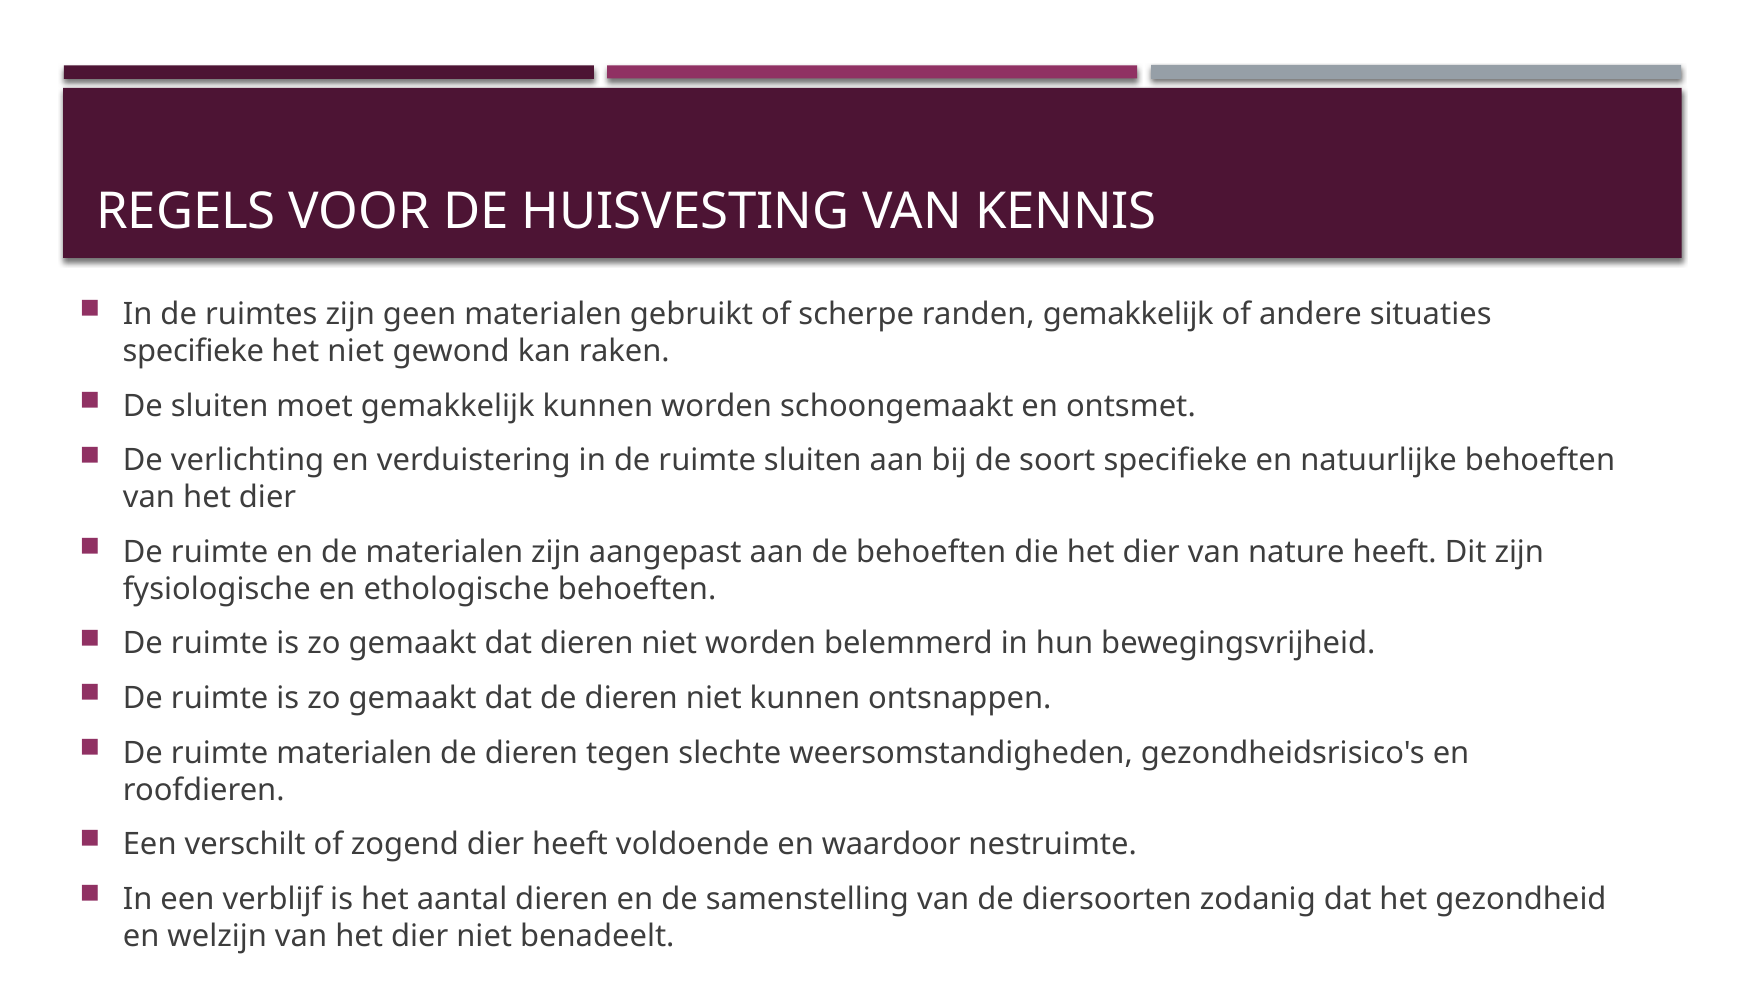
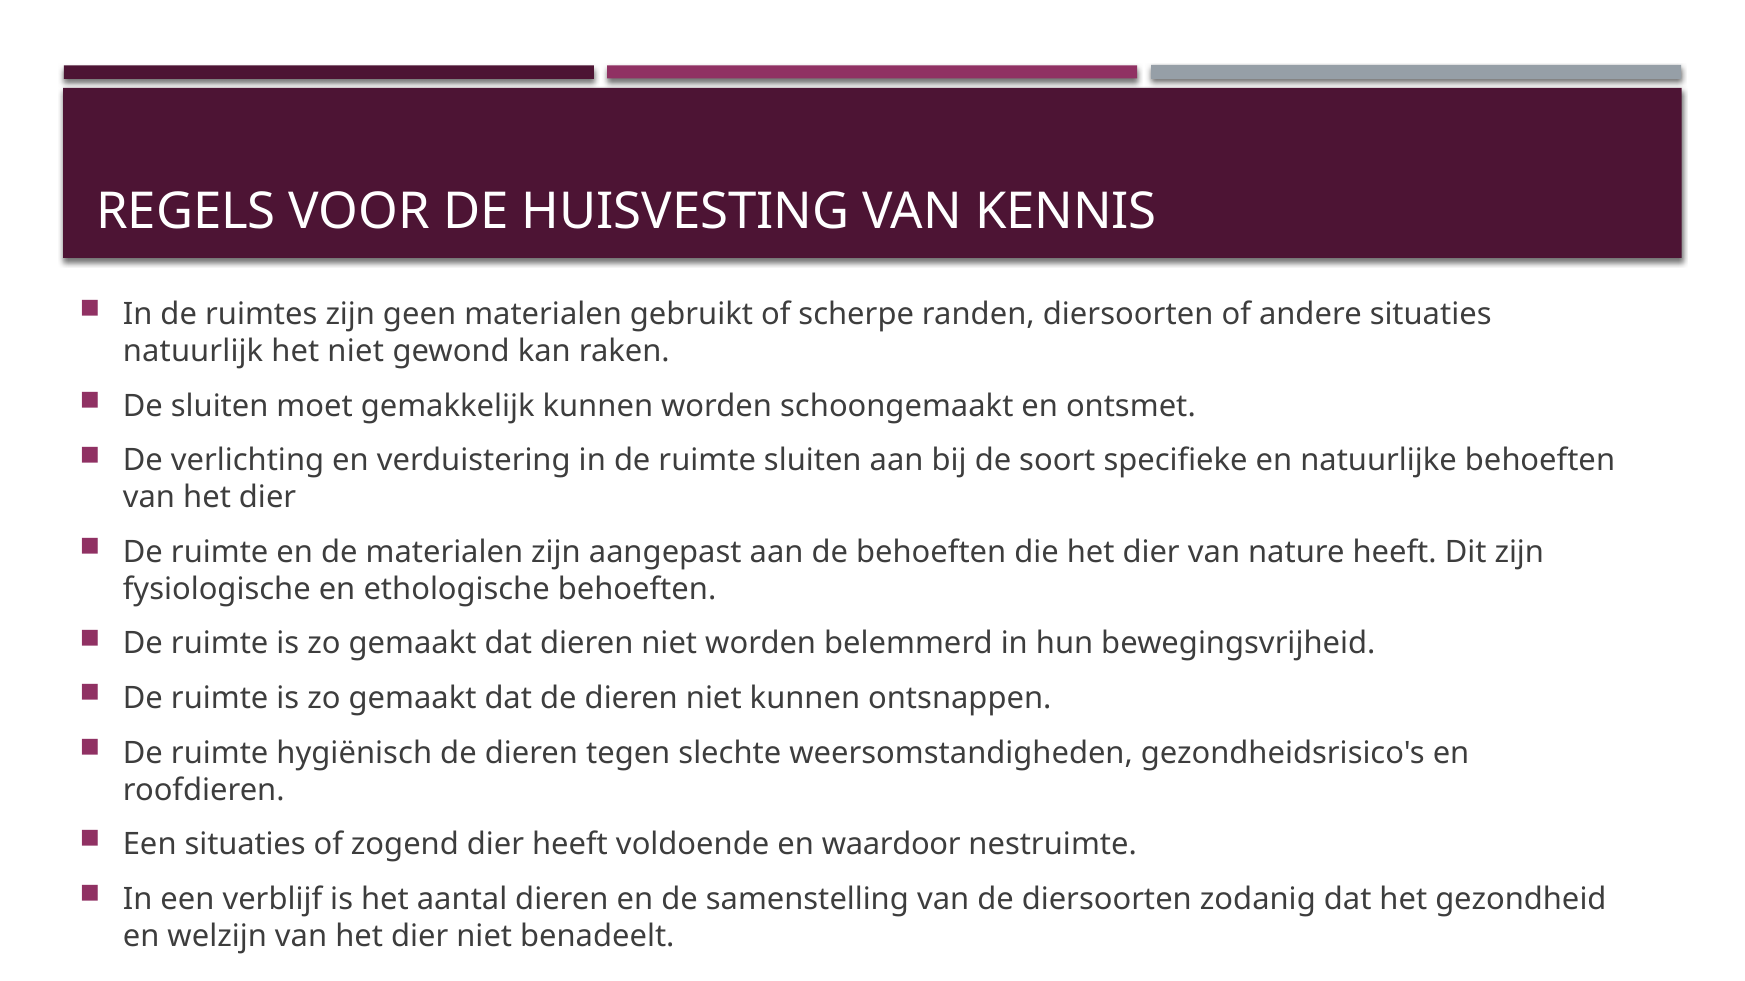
randen gemakkelijk: gemakkelijk -> diersoorten (1128, 315)
specifieke: specifieke -> natuurlijk (193, 352)
ruimte materialen: materialen -> hygiënisch (354, 753)
Een verschilt: verschilt -> situaties (245, 845)
